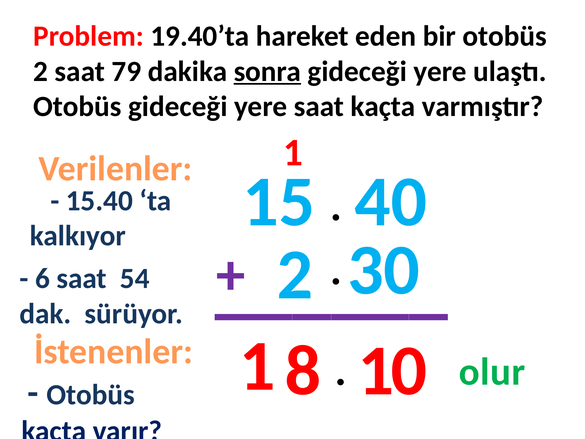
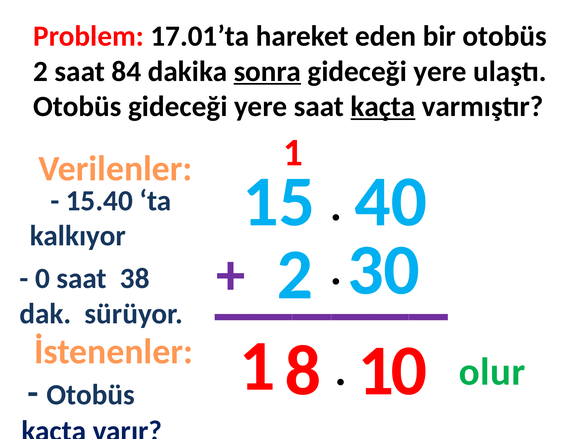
19.40’ta: 19.40’ta -> 17.01’ta (200, 36)
79: 79 -> 84 (126, 71)
kaçta underline: none -> present (383, 106)
6: 6 -> 0 (42, 278)
54: 54 -> 38 (135, 278)
